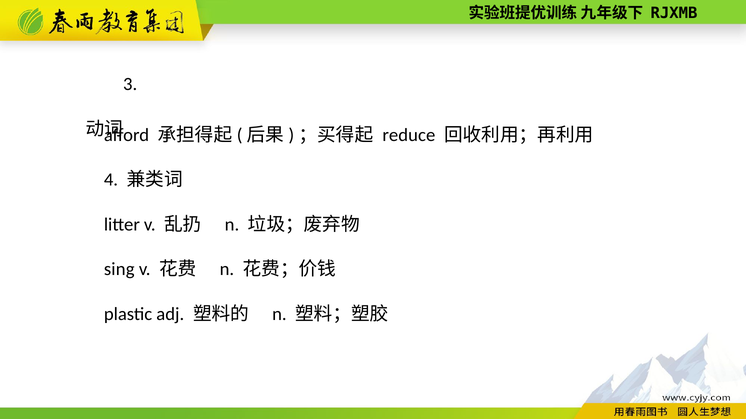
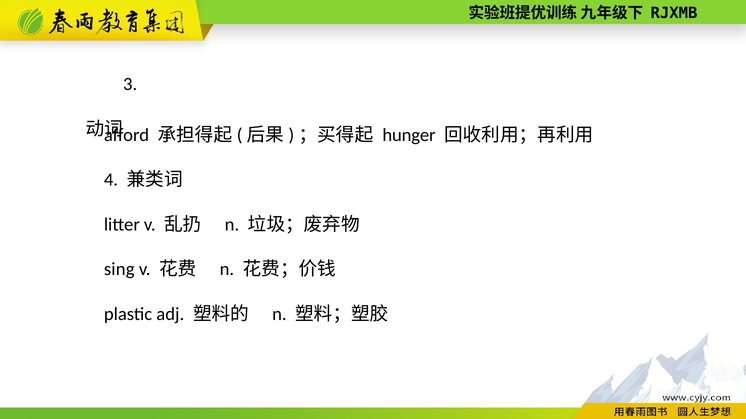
reduce: reduce -> hunger (409, 135)
